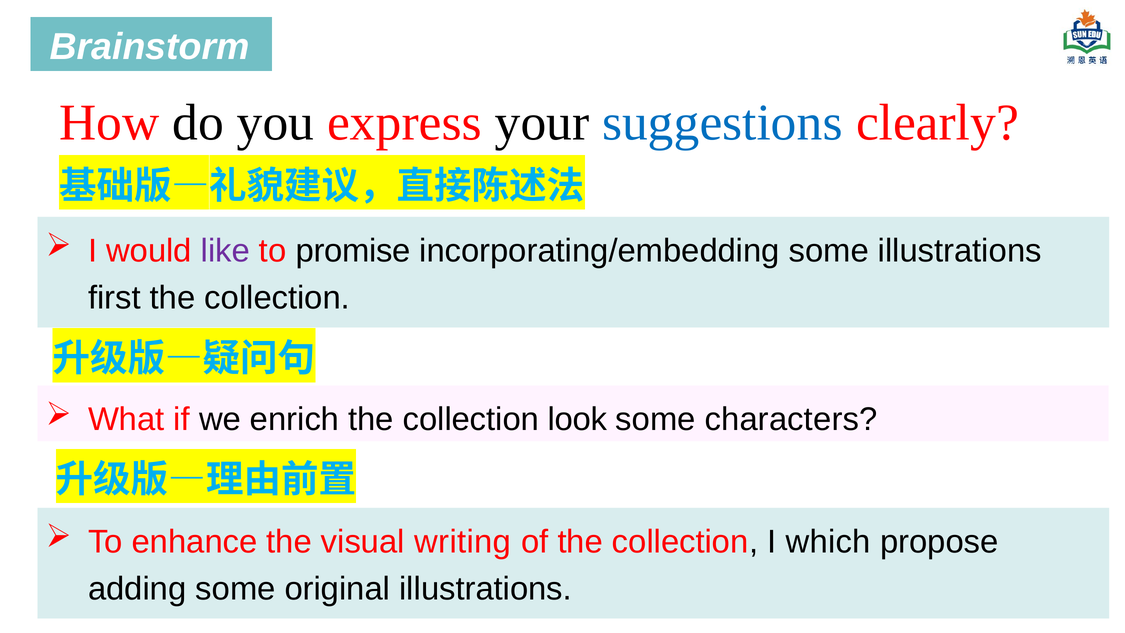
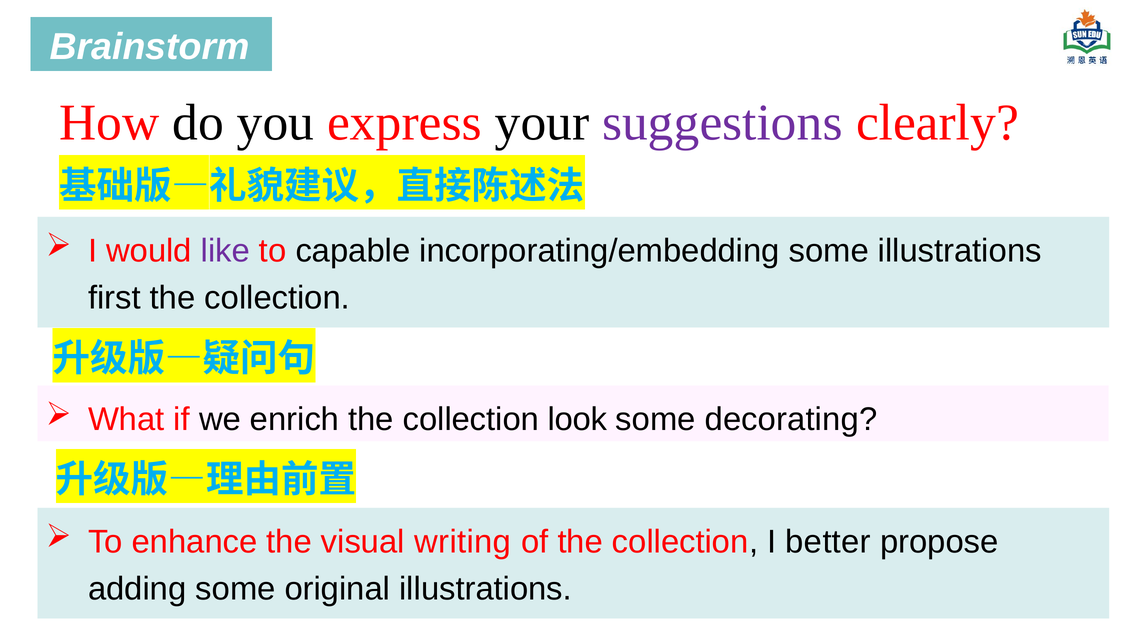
suggestions colour: blue -> purple (722, 123)
promise: promise -> capable (353, 251)
characters: characters -> decorating (791, 420)
which: which -> better (828, 542)
